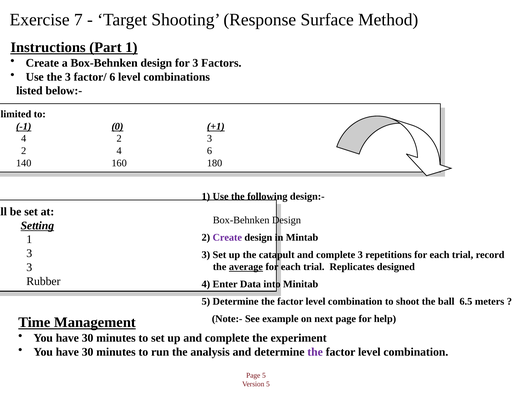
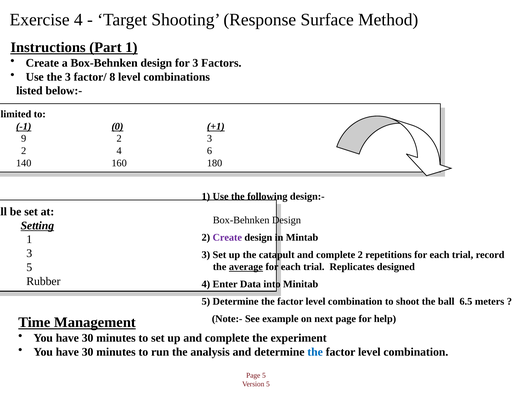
Exercise 7: 7 -> 4 (78, 20)
factor/ 6: 6 -> 8 (112, 77)
4: 4 -> 9 (24, 139)
complete 3: 3 -> 2 (360, 255)
3: 3 -> 5 (29, 267)
the colour: purple -> blue (315, 352)
